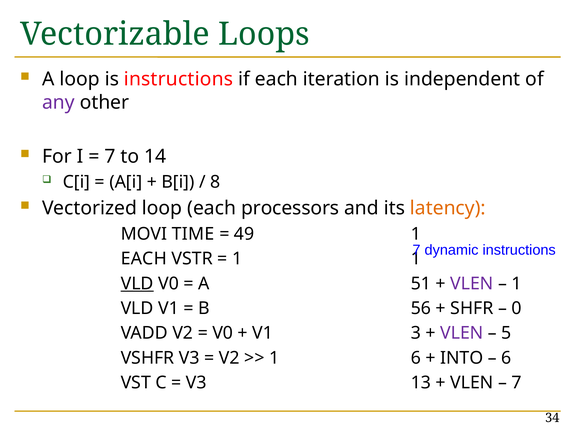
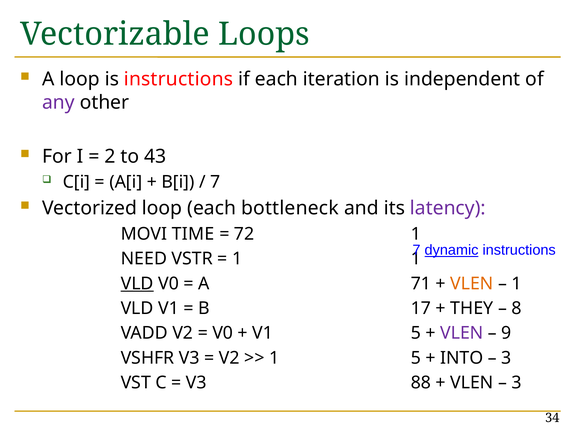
7: 7 -> 2 (110, 156)
14: 14 -> 43 (155, 156)
8: 8 -> 7 (215, 182)
processors: processors -> bottleneck (290, 208)
latency colour: orange -> purple (448, 208)
49: 49 -> 72 (244, 234)
dynamic underline: none -> present (452, 250)
EACH: EACH -> NEED (144, 259)
51: 51 -> 71 (421, 284)
VLEN colour: purple -> orange (472, 284)
56: 56 -> 17 (421, 308)
SHFR: SHFR -> THEY (472, 308)
0: 0 -> 8 (516, 308)
V1 3: 3 -> 5 (416, 333)
5: 5 -> 9 (506, 333)
1 6: 6 -> 5 (416, 358)
6: 6 -> 3 (506, 358)
13: 13 -> 88 (421, 383)
7: 7 -> 3 (516, 383)
